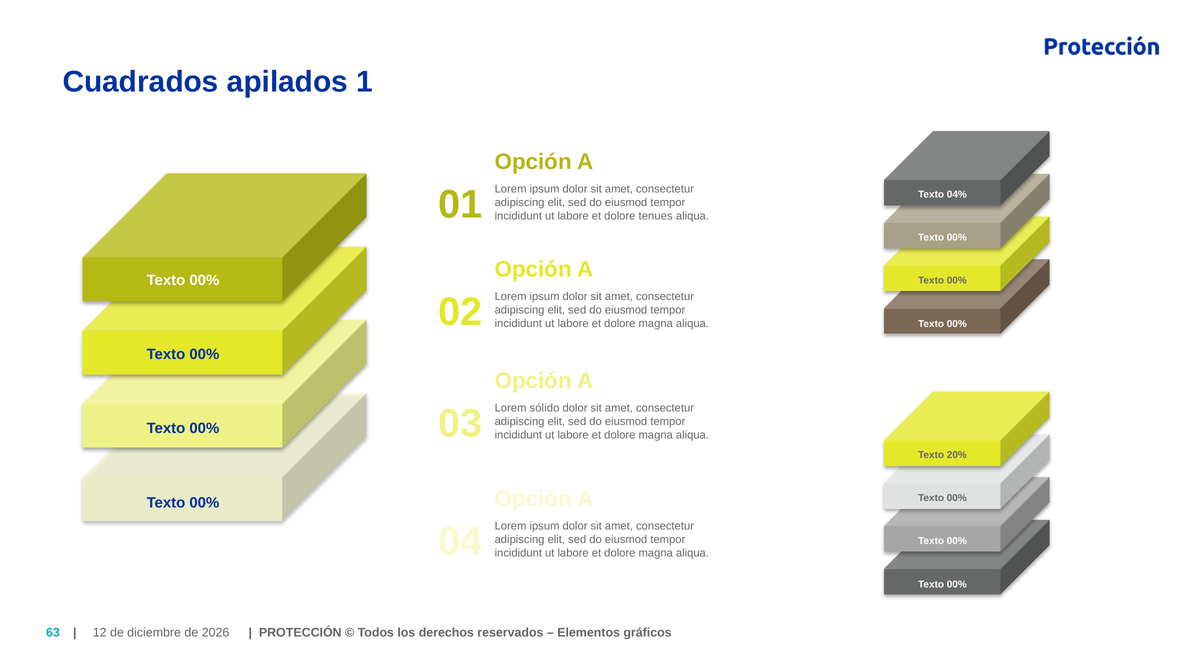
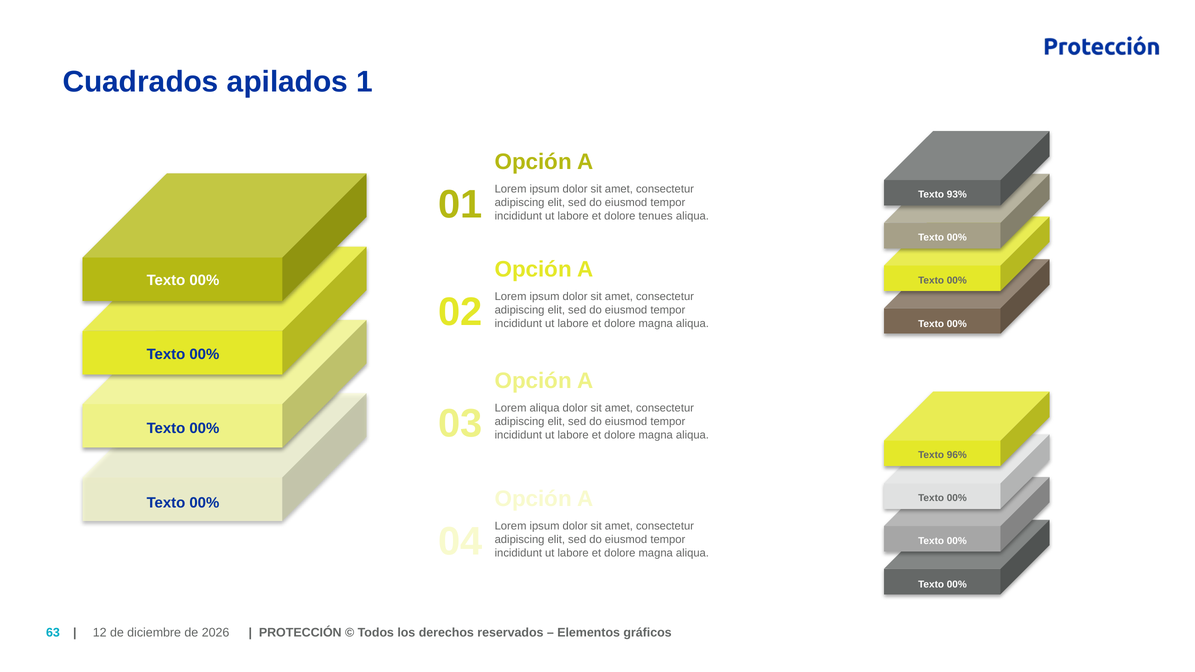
04%: 04% -> 93% (957, 194)
Lorem sólido: sólido -> aliqua (545, 408)
20%: 20% -> 96% (957, 455)
